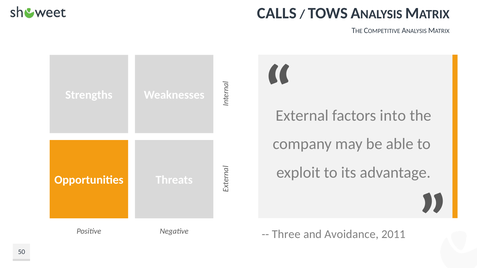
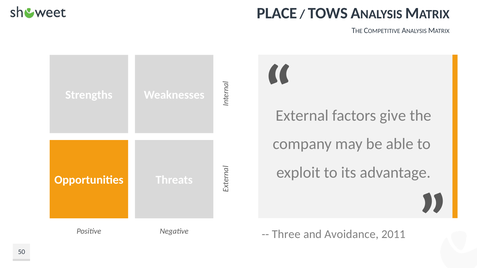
CALLS: CALLS -> PLACE (277, 13)
into: into -> give (393, 116)
